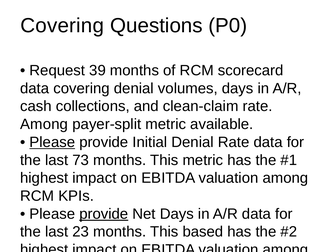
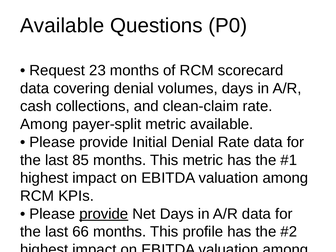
Covering: Covering -> Available (62, 26)
39: 39 -> 23 (98, 70)
Please underline: present -> none (52, 142)
73: 73 -> 85 (81, 160)
23: 23 -> 66 (81, 232)
based: based -> profile (203, 232)
